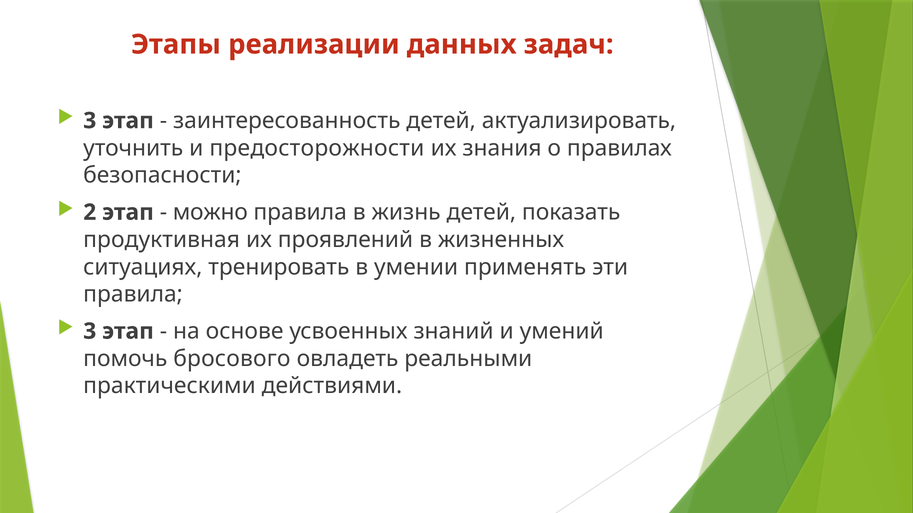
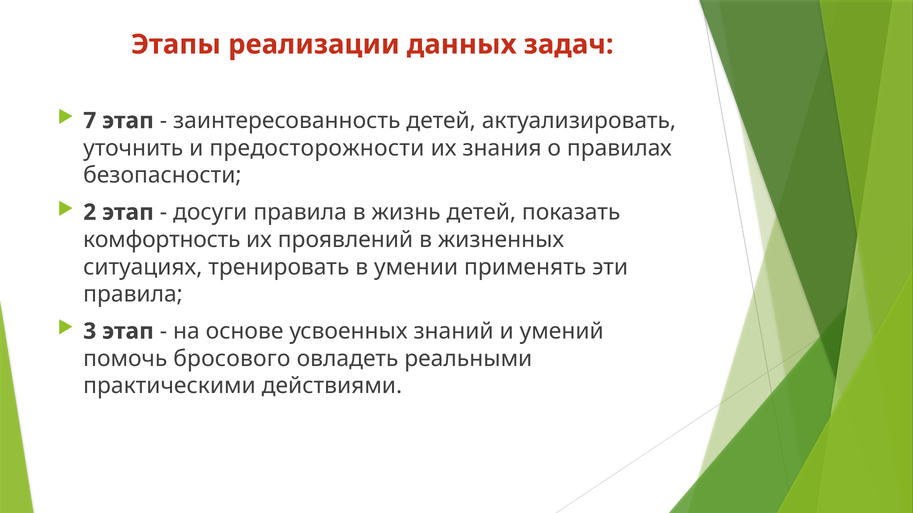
3: 3 -> 7 (90, 121)
можно: можно -> досуги (210, 212)
продуктивная: продуктивная -> комфортность (162, 240)
